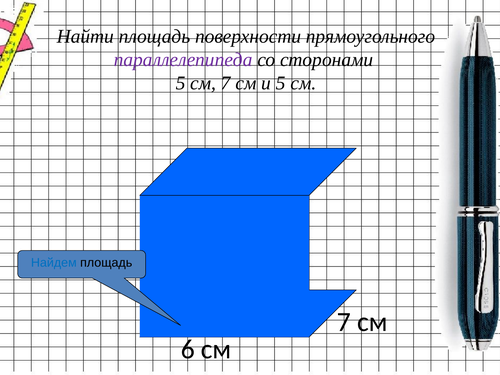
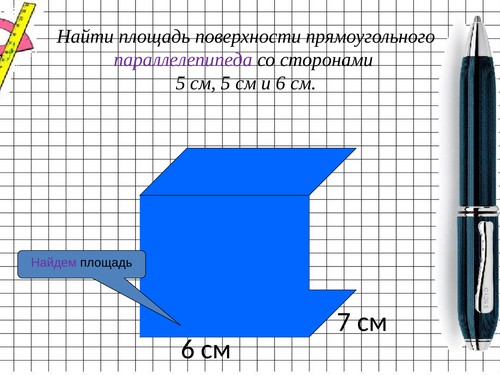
5 см 7: 7 -> 5 (226, 83)
и 5: 5 -> 6 (281, 83)
Найдем colour: blue -> purple (54, 263)
